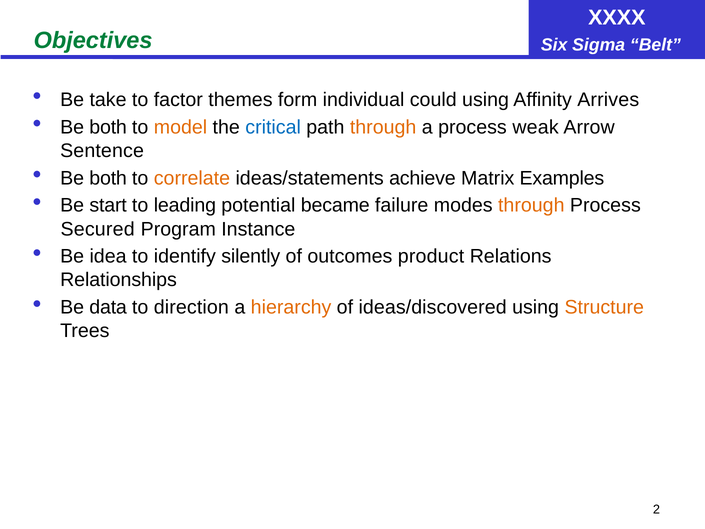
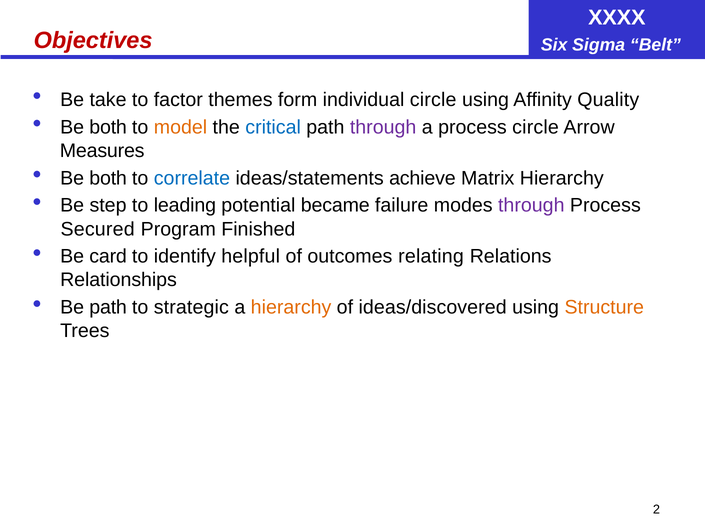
Objectives colour: green -> red (93, 40)
individual could: could -> circle (433, 100)
Arrives: Arrives -> Quality (608, 100)
through colour: orange -> purple (383, 127)
process weak: weak -> circle (536, 127)
Sentence: Sentence -> Measures (102, 151)
correlate colour: orange -> blue (192, 178)
Matrix Examples: Examples -> Hierarchy (562, 178)
start: start -> step (108, 205)
through colour: orange -> purple (531, 205)
Instance: Instance -> Finished (258, 229)
idea: idea -> card (108, 256)
silently: silently -> helpful (251, 256)
product: product -> relating (431, 256)
Be data: data -> path (108, 307)
direction: direction -> strategic (191, 307)
